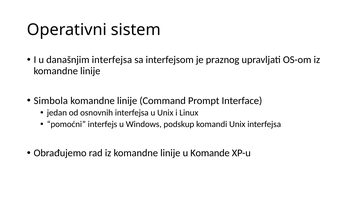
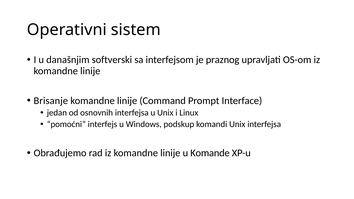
današnjim interfejsa: interfejsa -> softverski (112, 60)
Simbola: Simbola -> Brisanje (51, 101)
